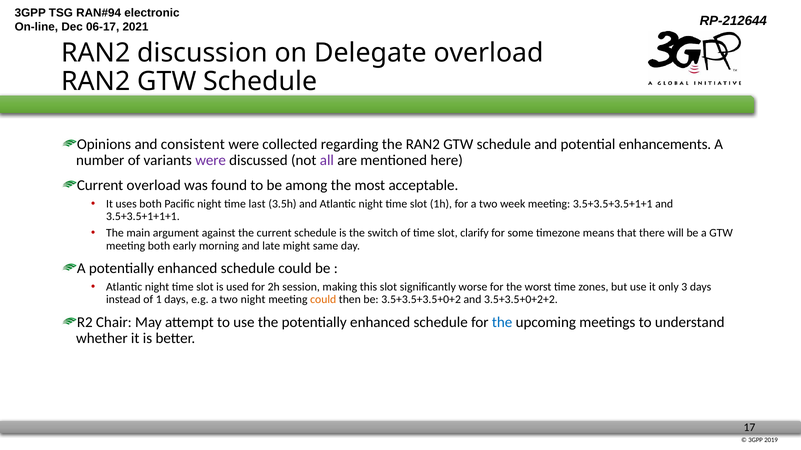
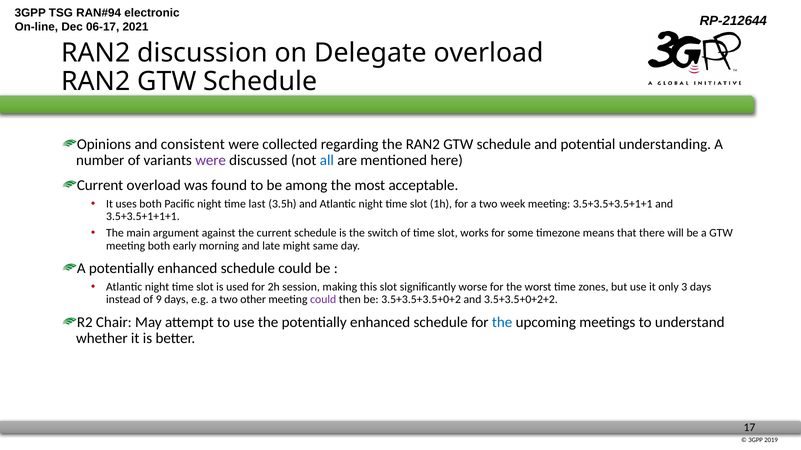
enhancements: enhancements -> understanding (665, 145)
all colour: purple -> blue (327, 161)
clarify: clarify -> works (475, 233)
1: 1 -> 9 (159, 300)
two night: night -> other (253, 300)
could colour: orange -> purple (323, 300)
